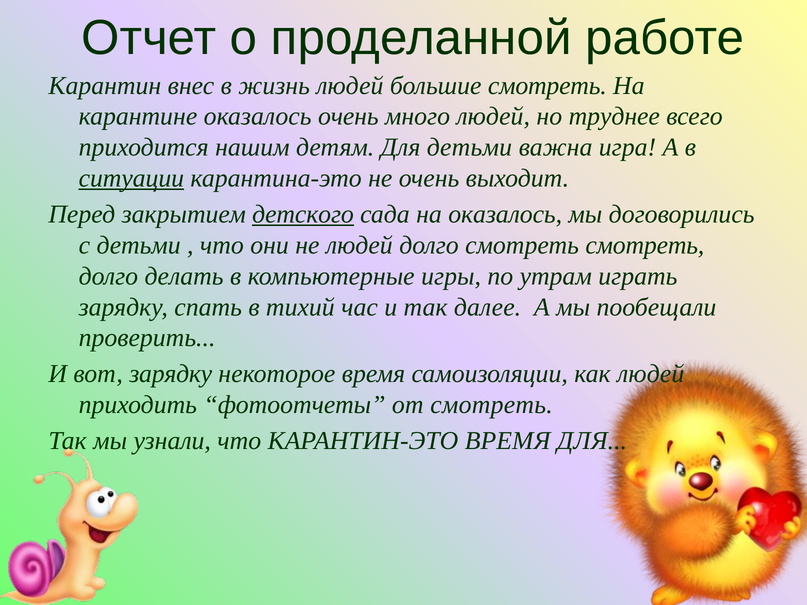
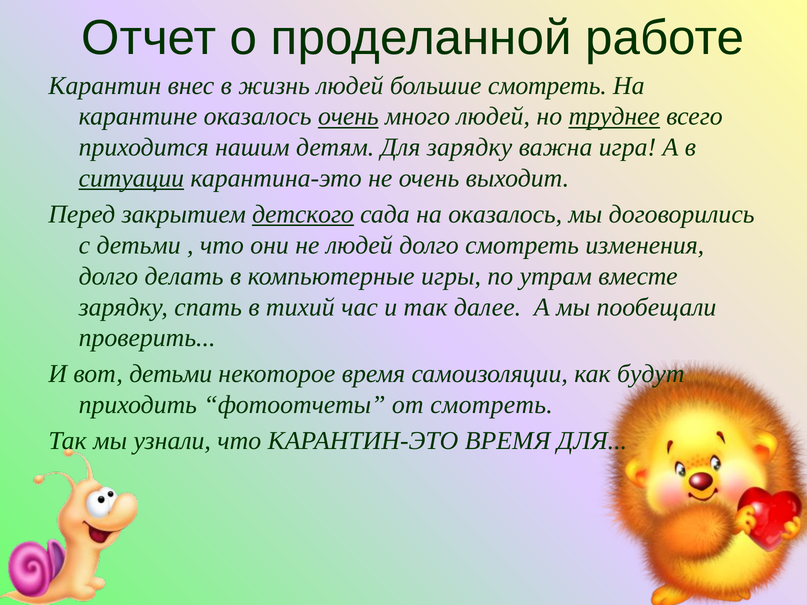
очень underline: none -> present (348, 117)
труднее underline: none -> present (614, 117)
Для детьми: детьми -> зарядку (469, 147)
смотреть смотреть: смотреть -> изменения (645, 245)
играть: играть -> вместе (638, 276)
вот зарядку: зарядку -> детьми (171, 374)
как людей: людей -> будут (651, 374)
